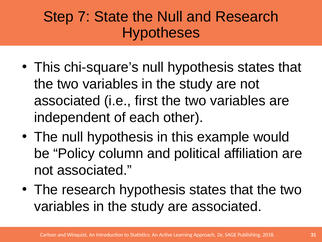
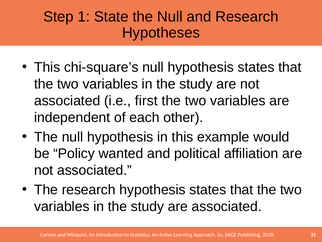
7: 7 -> 1 (84, 17)
column: column -> wanted (121, 153)
